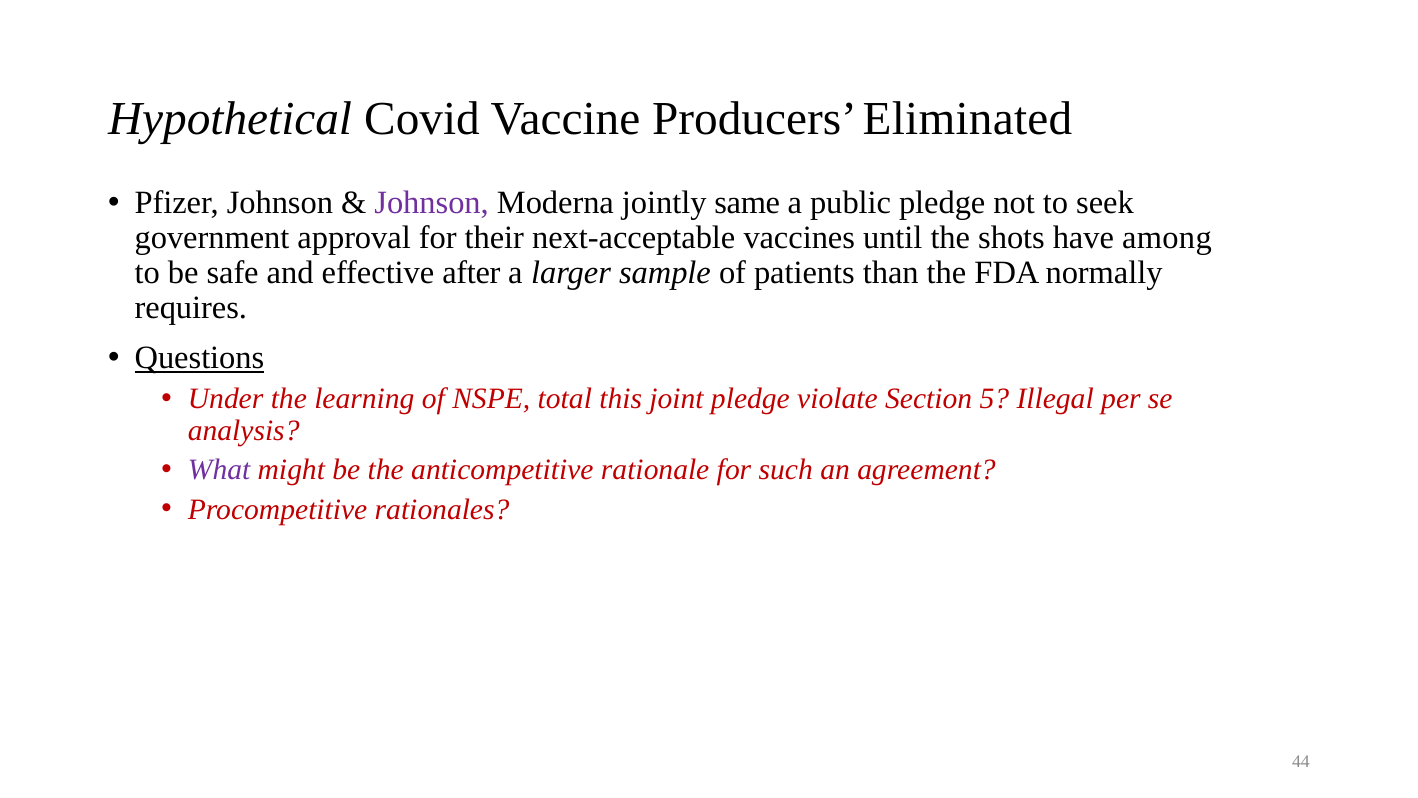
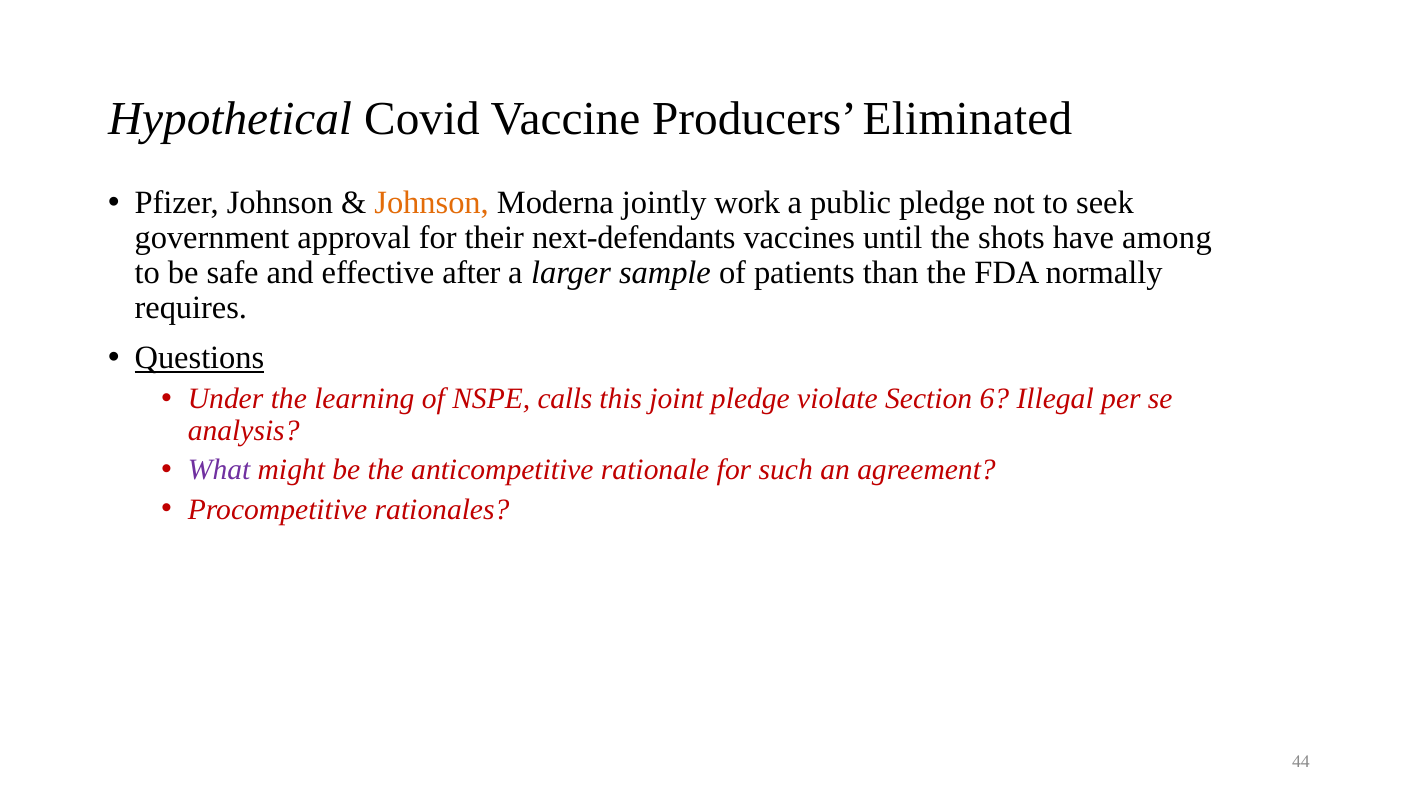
Johnson colour: purple -> orange (432, 203)
same: same -> work (747, 203)
next-acceptable: next-acceptable -> next-defendants (634, 238)
total: total -> calls (565, 399)
5: 5 -> 6 (994, 399)
